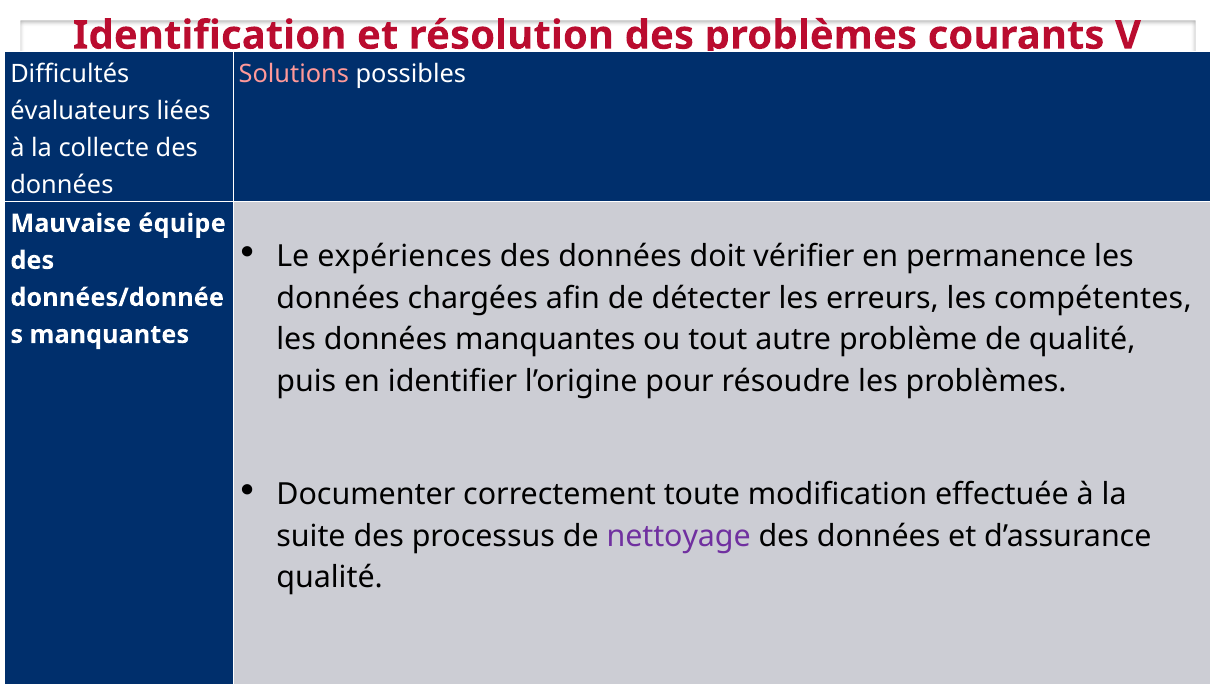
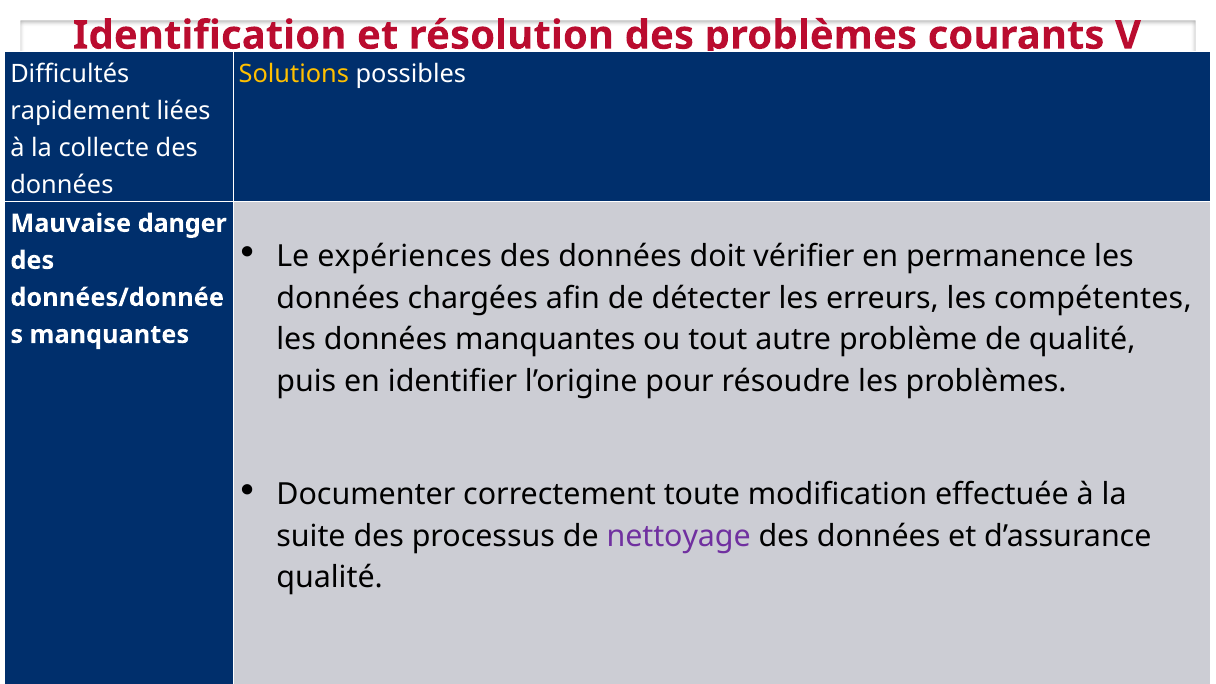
Solutions colour: pink -> yellow (294, 74)
évaluateurs: évaluateurs -> rapidement (80, 111)
équipe: équipe -> danger (182, 223)
